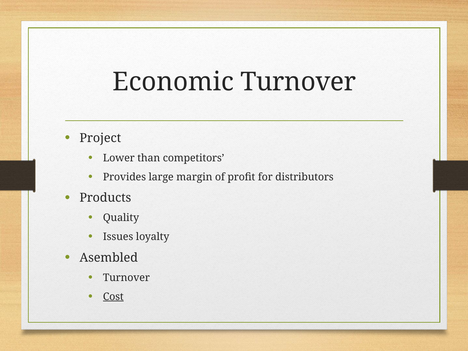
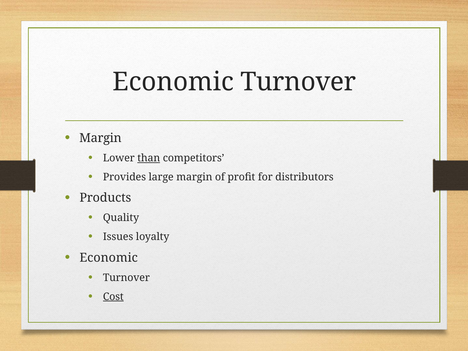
Project: Project -> Margin (100, 138)
than underline: none -> present (149, 158)
Asembled: Asembled -> Economic (109, 258)
